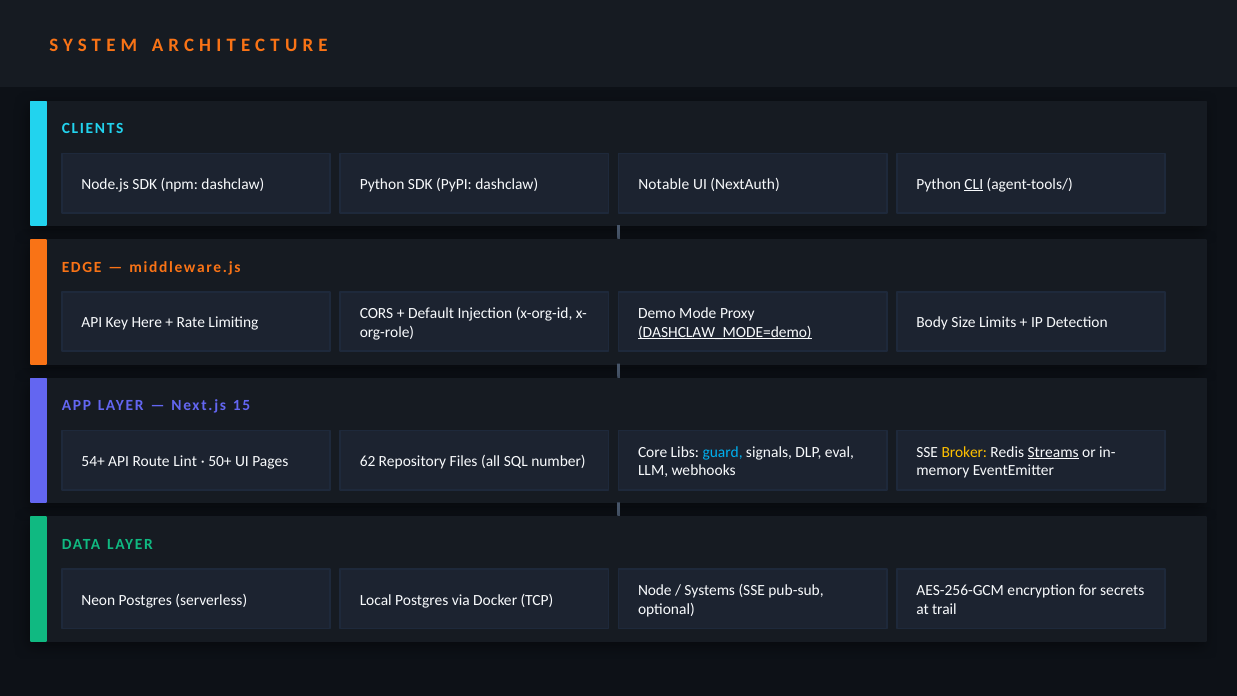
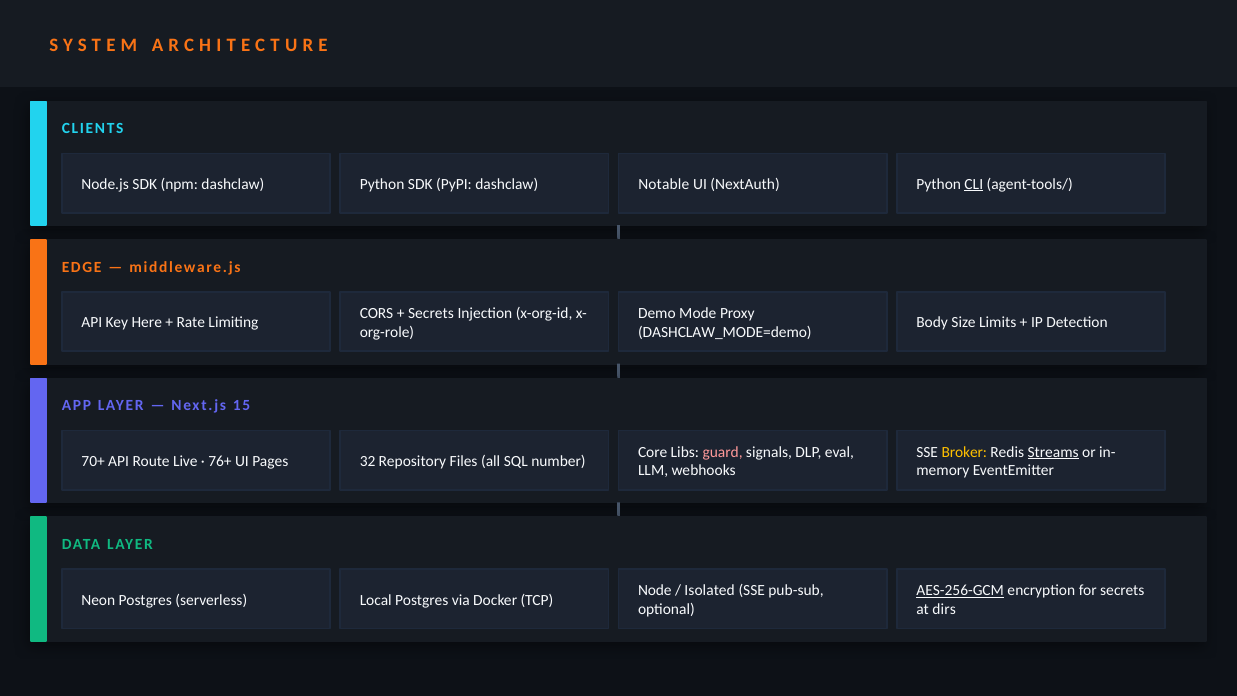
Default: Default -> Secrets (431, 313)
DASHCLAW_MODE=demo underline: present -> none (725, 332)
guard colour: light blue -> pink (723, 452)
54+: 54+ -> 70+ (93, 461)
Lint: Lint -> Live (185, 461)
50+: 50+ -> 76+ (220, 461)
62: 62 -> 32 (368, 461)
Systems: Systems -> Isolated (710, 590)
AES-256-GCM underline: none -> present (960, 590)
trail: trail -> dirs (944, 609)
